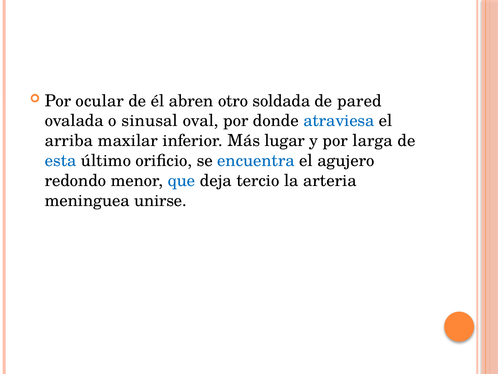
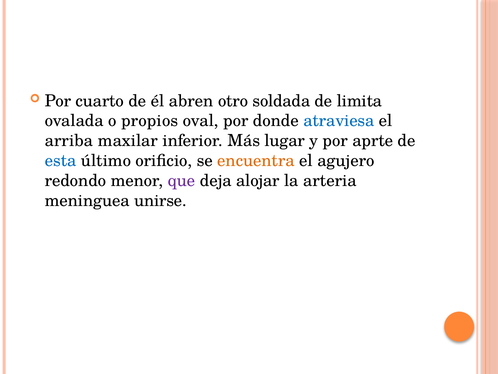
ocular: ocular -> cuarto (100, 101)
pared: pared -> limita (360, 101)
sinusal: sinusal -> propios (150, 121)
larga: larga -> aprte (373, 141)
encuentra colour: blue -> orange (256, 160)
que colour: blue -> purple (182, 180)
tercio: tercio -> alojar (258, 180)
